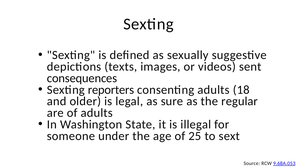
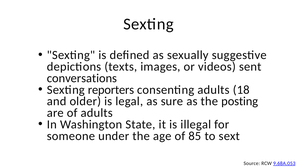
consequences: consequences -> conversations (82, 78)
regular: regular -> posting (240, 101)
25: 25 -> 85 (195, 136)
